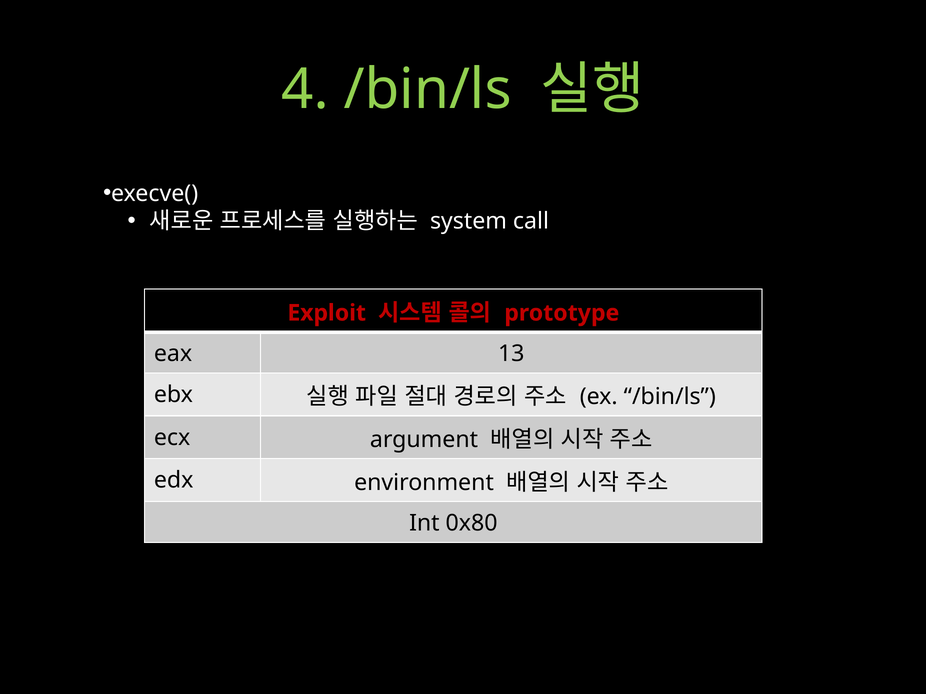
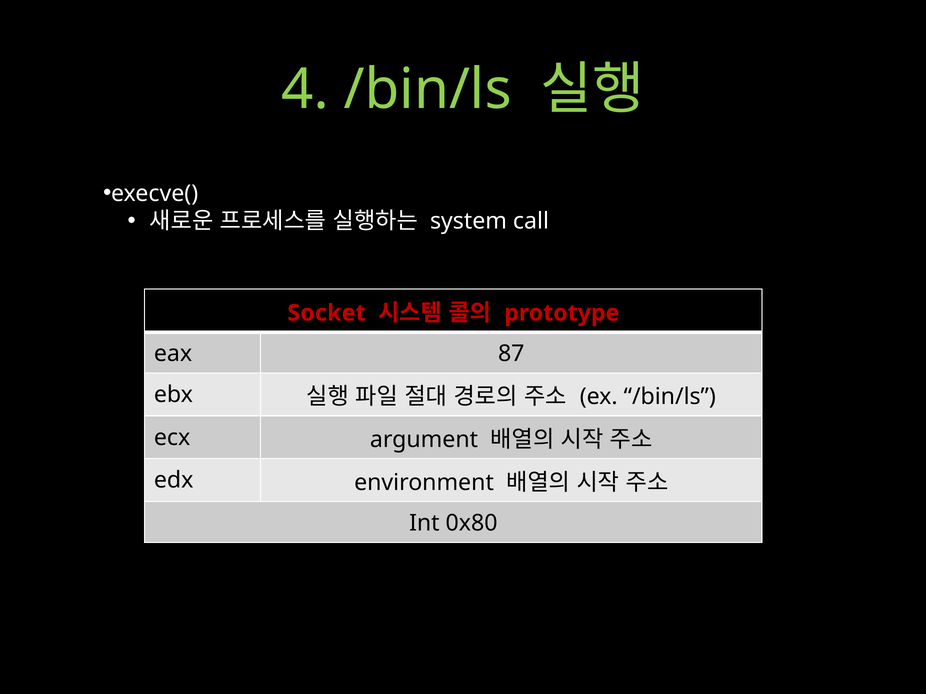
Exploit: Exploit -> Socket (327, 313)
13: 13 -> 87 (511, 354)
